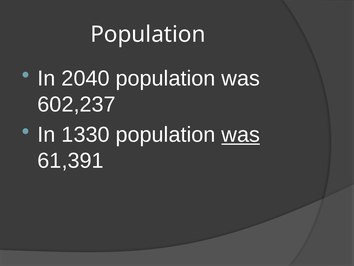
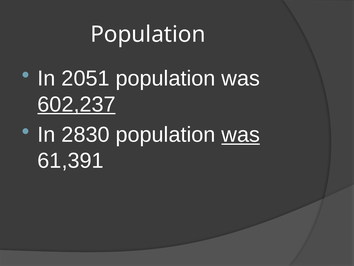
2040: 2040 -> 2051 (86, 78)
602,237 underline: none -> present (77, 104)
1330: 1330 -> 2830 (86, 135)
